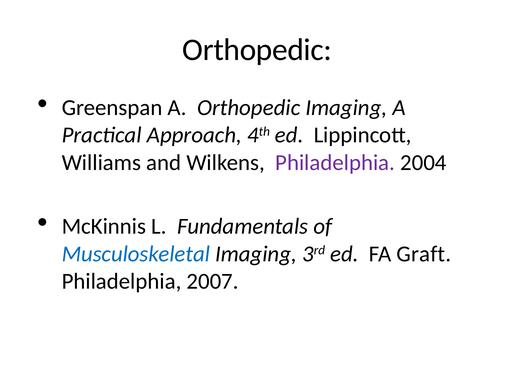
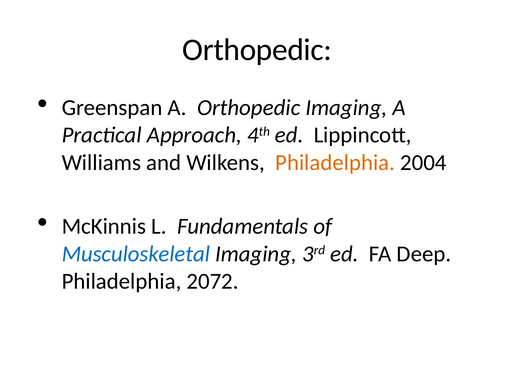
Philadelphia colour: purple -> orange (335, 163)
Graft: Graft -> Deep (424, 254)
2007: 2007 -> 2072 (213, 282)
